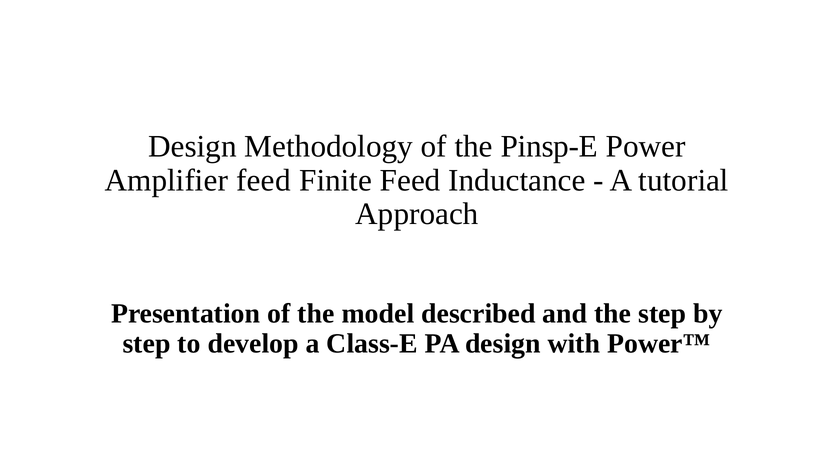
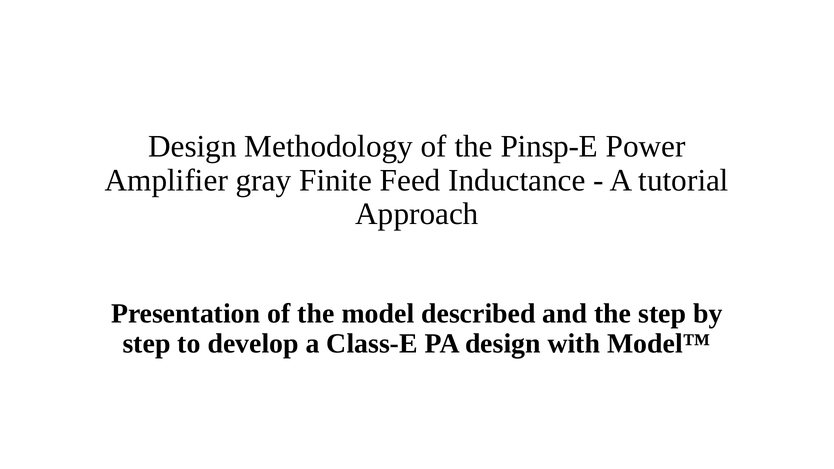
Amplifier feed: feed -> gray (264, 180)
Power™: Power™ -> Model™ (659, 344)
